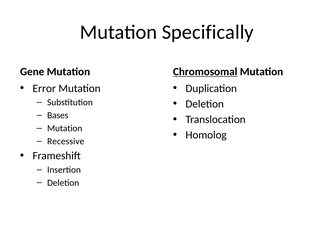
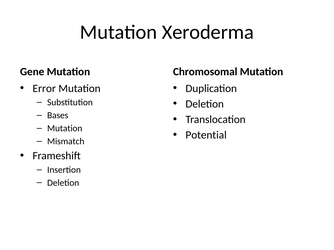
Specifically: Specifically -> Xeroderma (208, 32)
Chromosomal underline: present -> none (205, 72)
Homolog: Homolog -> Potential (206, 135)
Recessive: Recessive -> Mismatch (66, 142)
